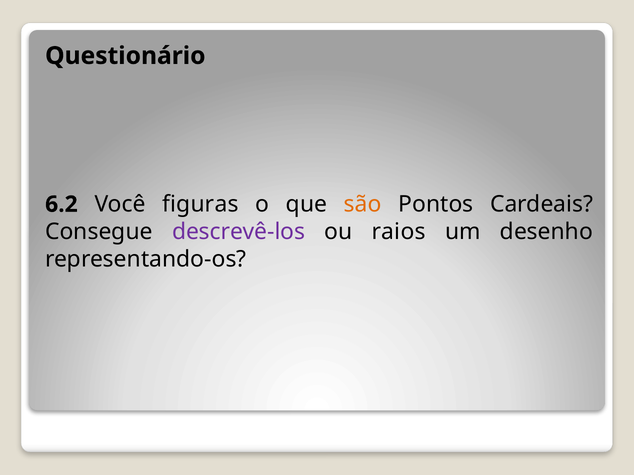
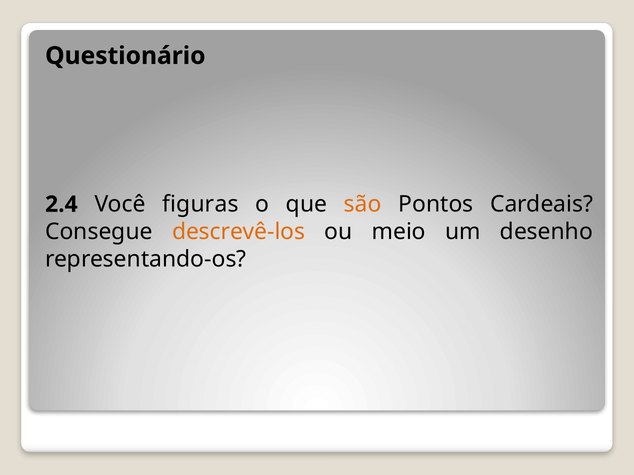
6.2: 6.2 -> 2.4 (61, 205)
descrevê-los colour: purple -> orange (239, 232)
raios: raios -> meio (399, 232)
